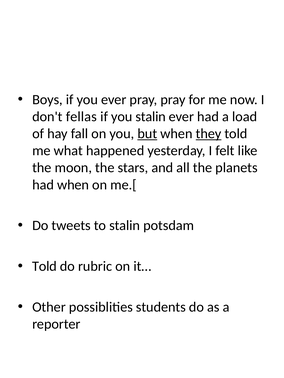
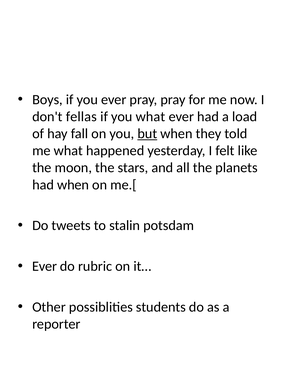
you stalin: stalin -> what (150, 117)
they underline: present -> none (209, 134)
Told: Told -> Ever (45, 267)
